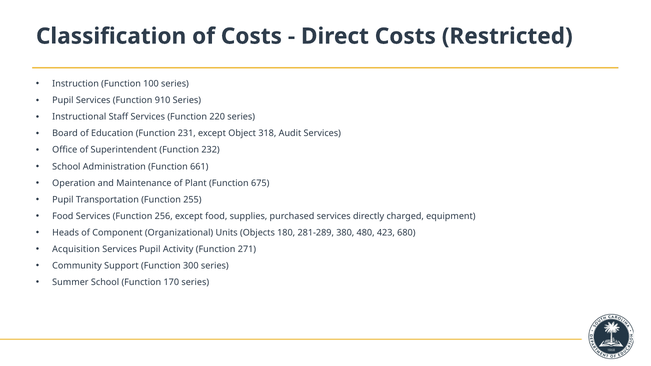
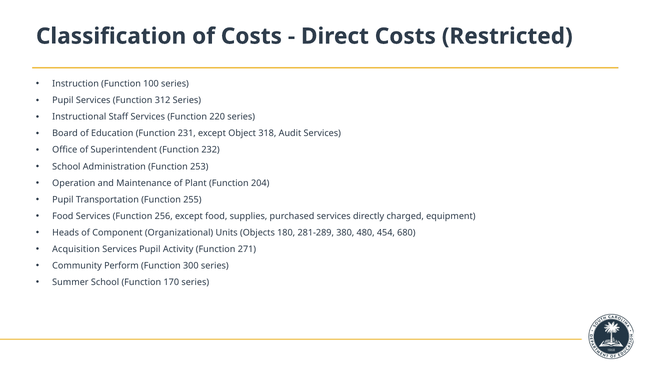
910: 910 -> 312 (163, 100)
661: 661 -> 253 (199, 167)
675: 675 -> 204 (260, 183)
423: 423 -> 454 (386, 233)
Support: Support -> Perform (121, 266)
